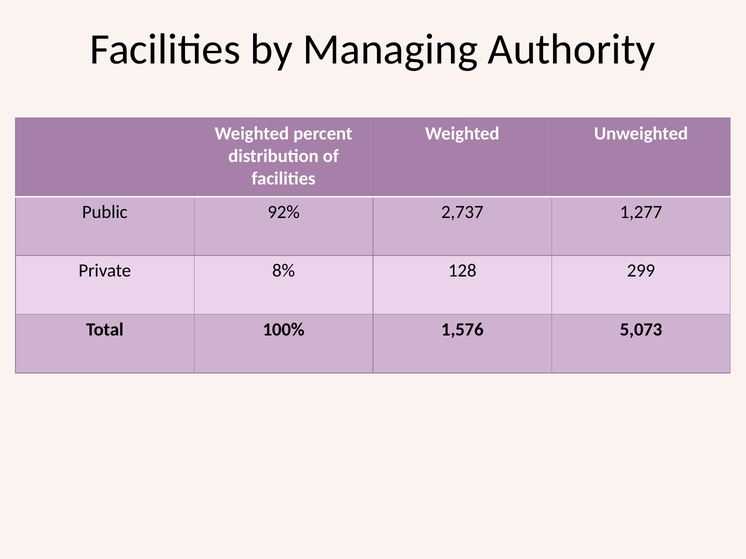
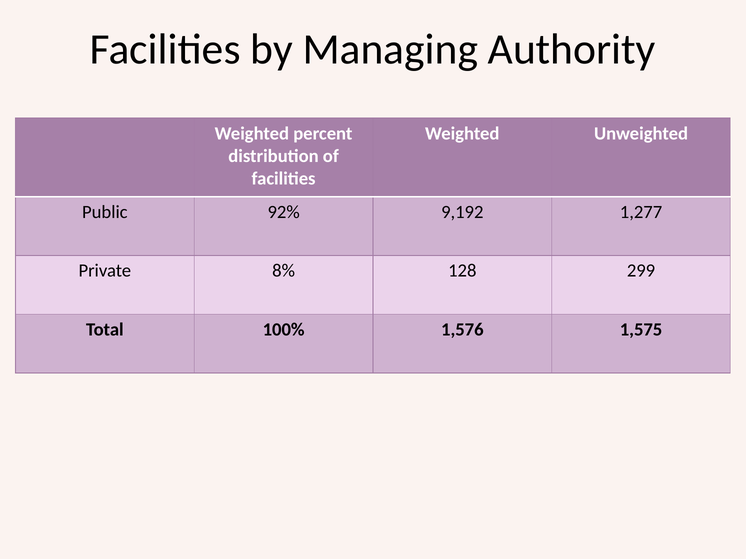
2,737: 2,737 -> 9,192 (462, 212)
5,073: 5,073 -> 1,575 (641, 330)
